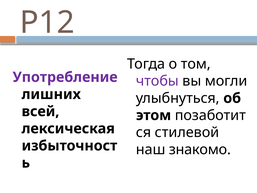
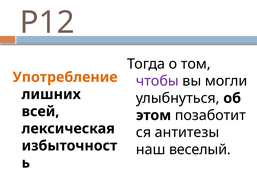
Употребление colour: purple -> orange (65, 77)
стилевой: стилевой -> антитезы (187, 132)
знакомо: знакомо -> веселый (200, 149)
